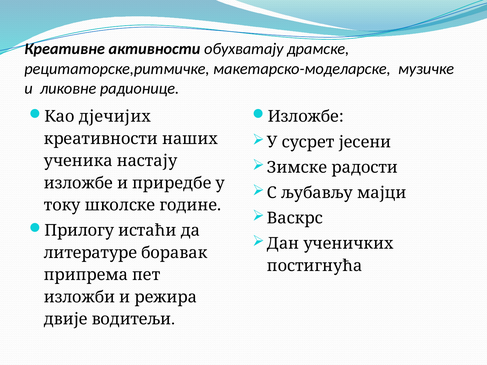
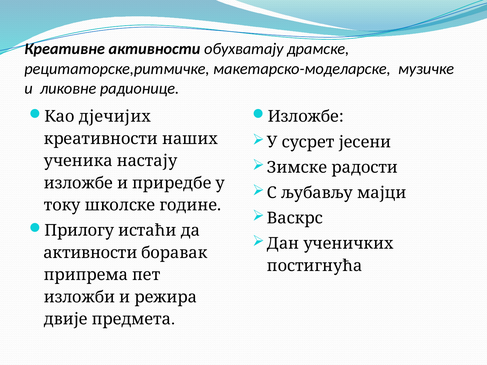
литературе: литературе -> активности (90, 253)
водитељи: водитељи -> предмета (131, 319)
